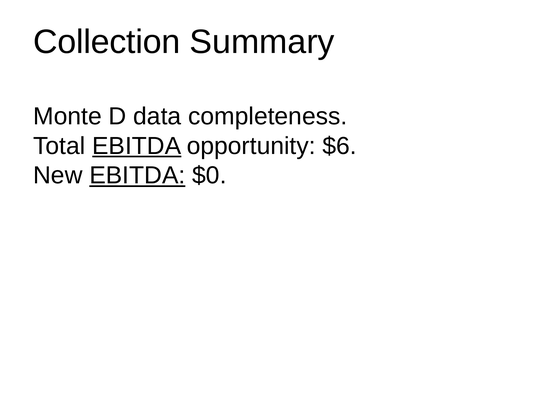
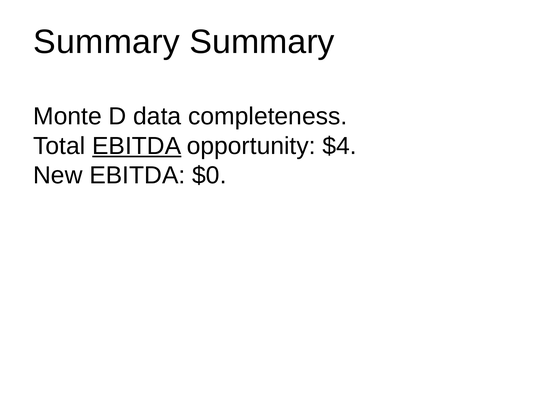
Collection: Collection -> Summary (107, 42)
$6: $6 -> $4 (340, 146)
EBITDA underline: present -> none (137, 176)
